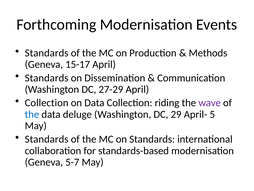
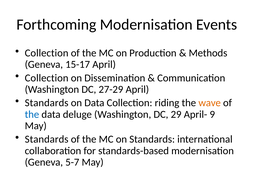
Standards: Standards -> Collection (47, 53)
Standards: Standards -> Collection (47, 78)
Collection: Collection -> Standards (47, 103)
wave colour: purple -> orange (210, 103)
5: 5 -> 9 (212, 114)
